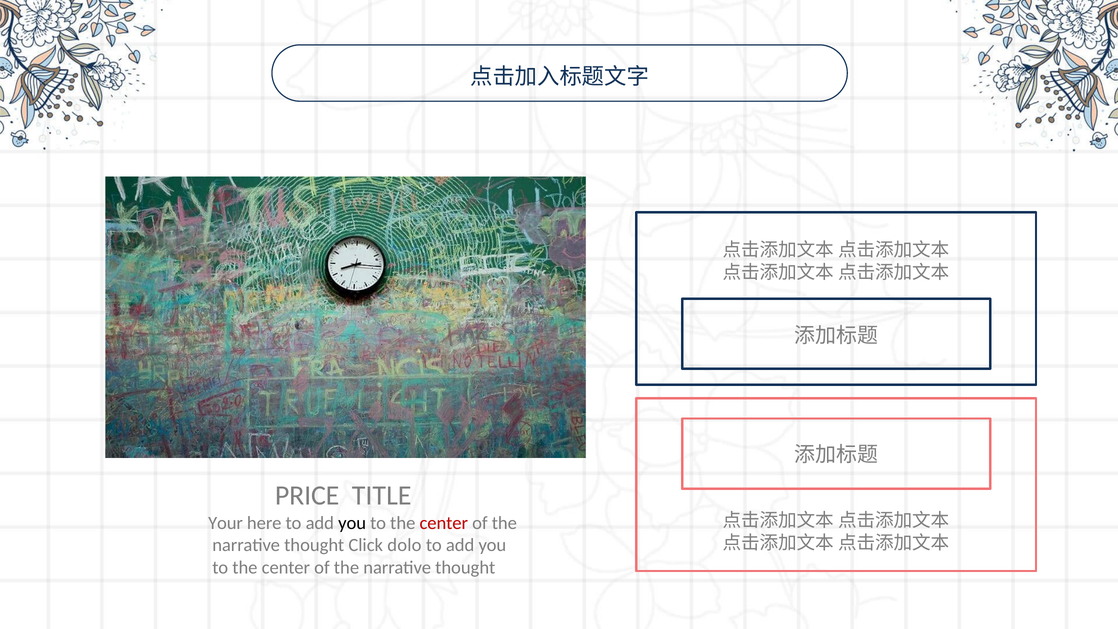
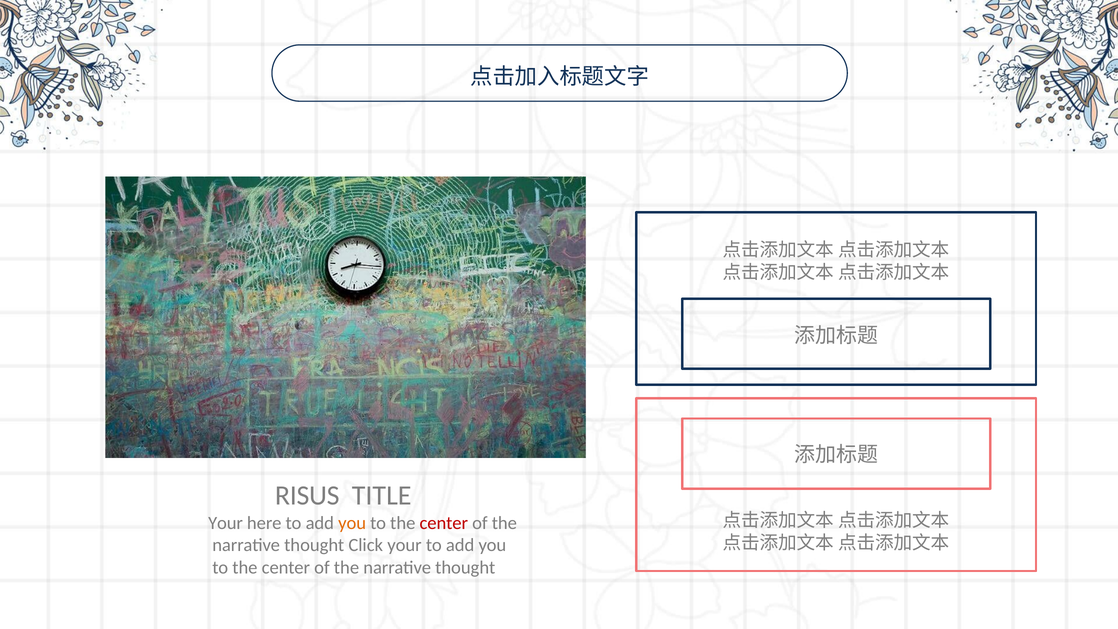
PRICE: PRICE -> RISUS (307, 496)
you colour: black -> orange (352, 523)
Click dolo: dolo -> your (405, 545)
